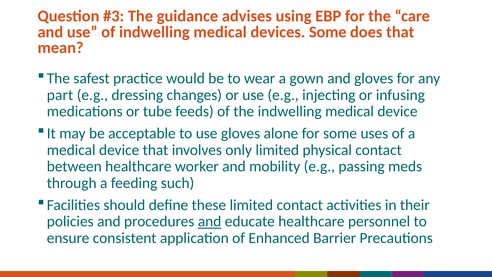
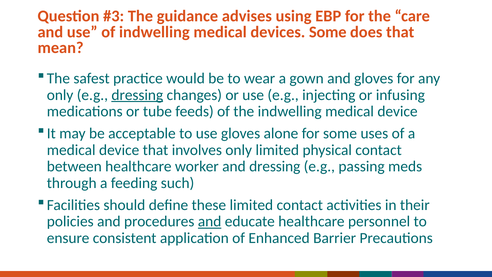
part: part -> only (60, 95)
dressing underline: none -> present (137, 95)
and mobility: mobility -> dressing (275, 166)
